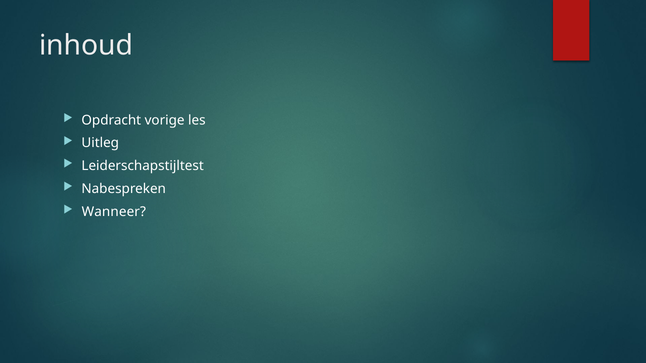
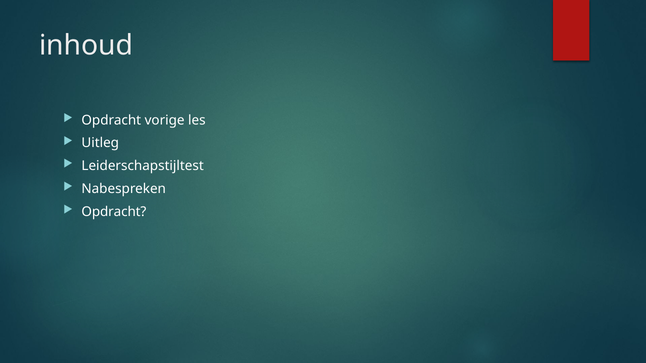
Wanneer: Wanneer -> Opdracht (114, 212)
